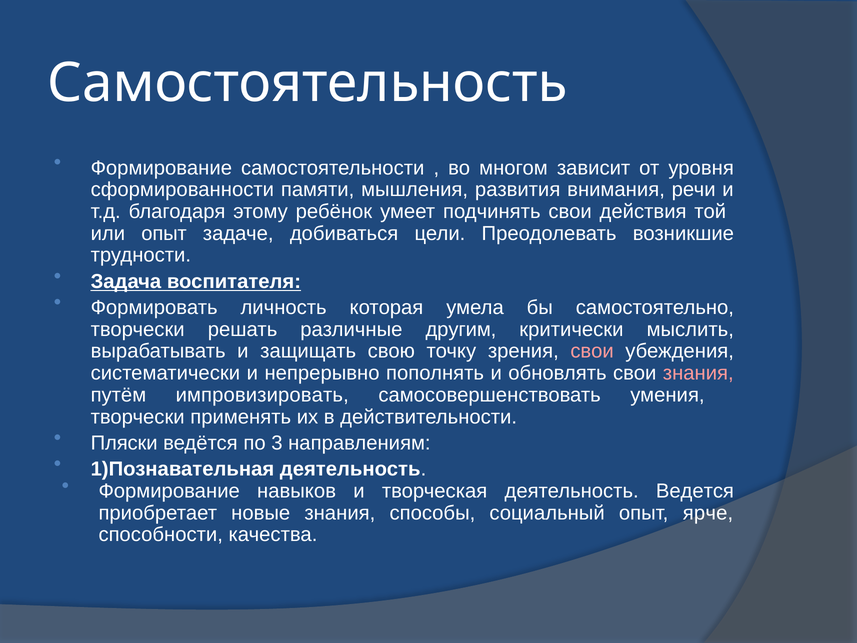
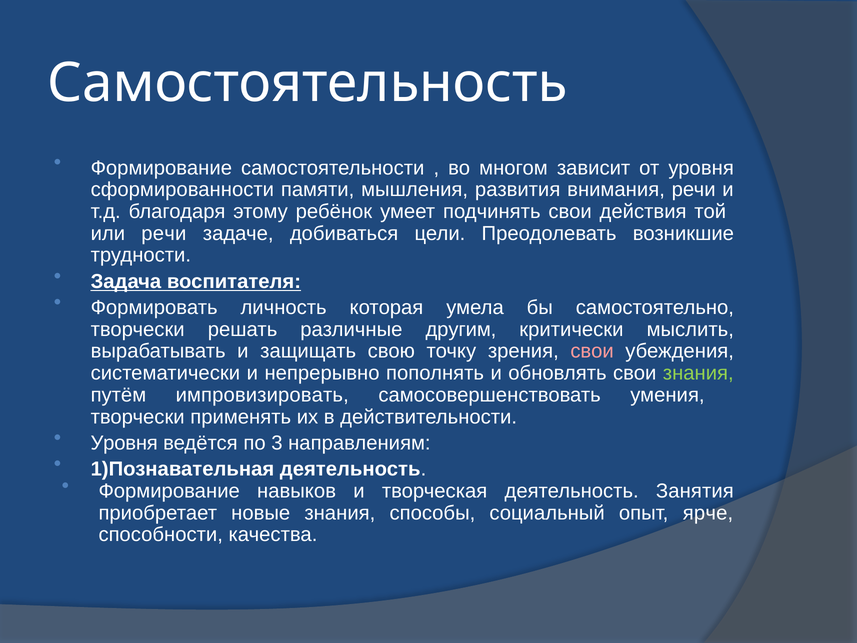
или опыт: опыт -> речи (164, 233)
знания colour: pink -> light green (698, 373)
Пляски: Пляски -> Уровня (124, 443)
Ведется: Ведется -> Занятия (695, 491)
